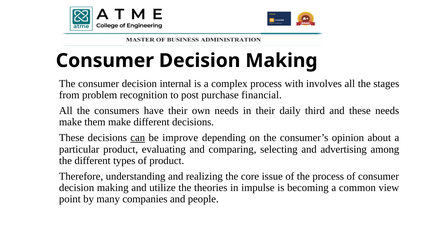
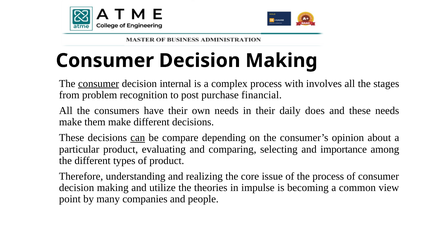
consumer underline: none -> present (99, 84)
third: third -> does (315, 111)
improve: improve -> compare (180, 138)
advertising: advertising -> importance (344, 149)
